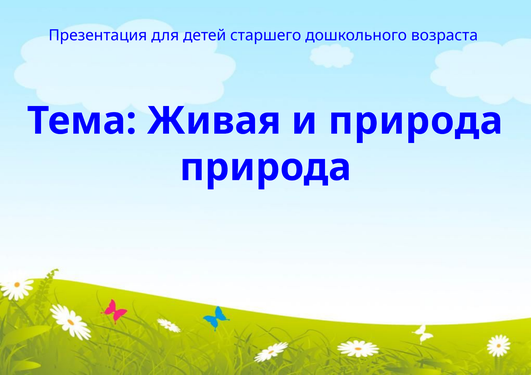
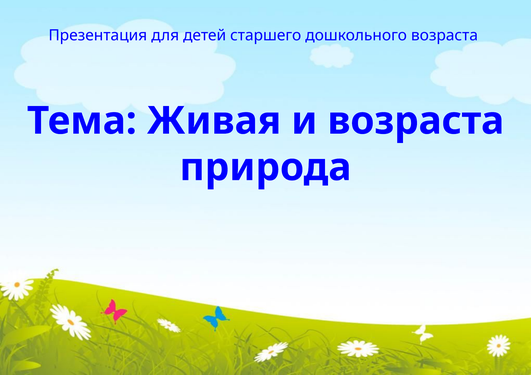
и природа: природа -> возраста (416, 121)
